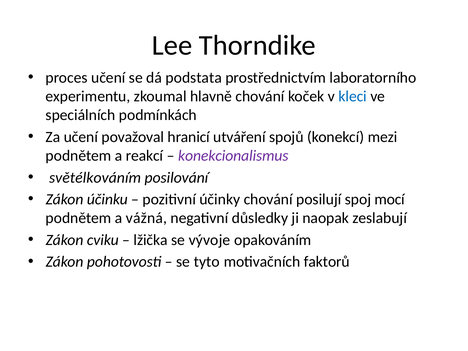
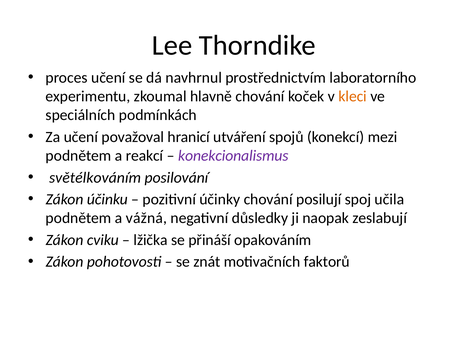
podstata: podstata -> navhrnul (194, 78)
kleci colour: blue -> orange (353, 96)
mocí: mocí -> učila (389, 199)
vývoje: vývoje -> přináší (210, 240)
tyto: tyto -> znát (207, 262)
